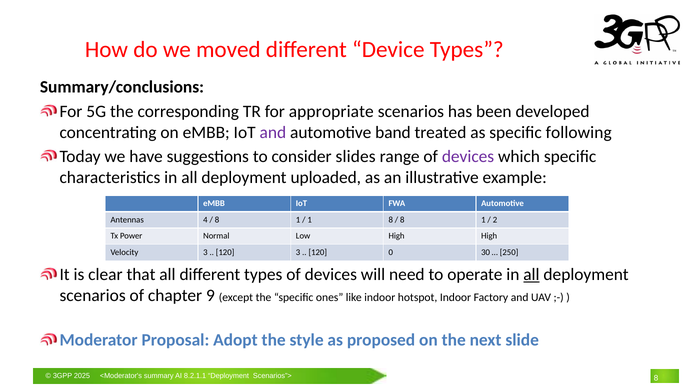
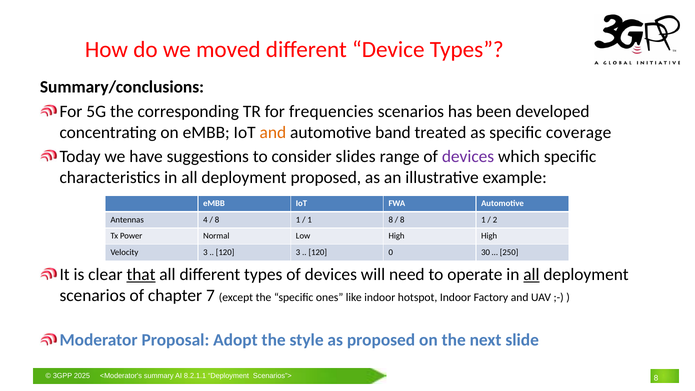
appropriate: appropriate -> frequencies (331, 111)
and colour: purple -> orange (273, 132)
following: following -> coverage (579, 132)
deployment uploaded: uploaded -> proposed (326, 177)
that underline: none -> present (141, 275)
9: 9 -> 7 (210, 296)
